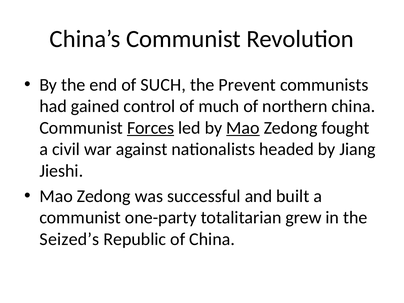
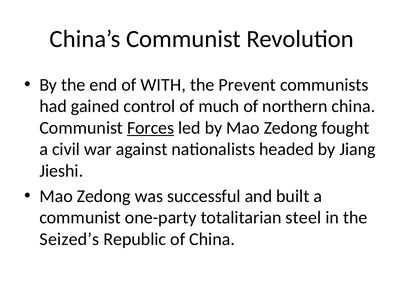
SUCH: SUCH -> WITH (163, 85)
Mao underline: present -> none (243, 128)
grew: grew -> steel (303, 218)
